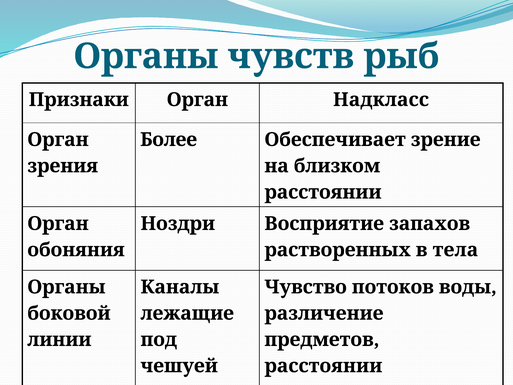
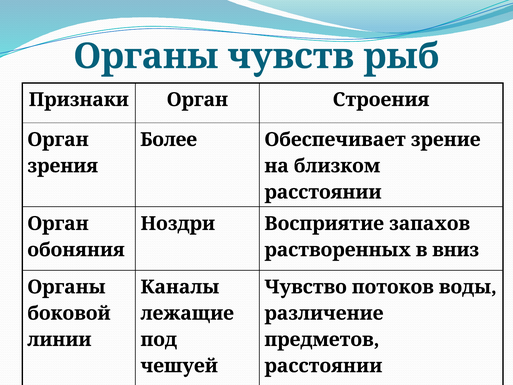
Надкласс: Надкласс -> Строения (381, 100)
тела: тела -> вниз (456, 250)
